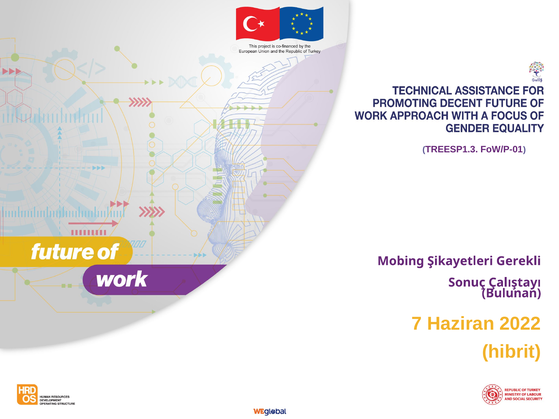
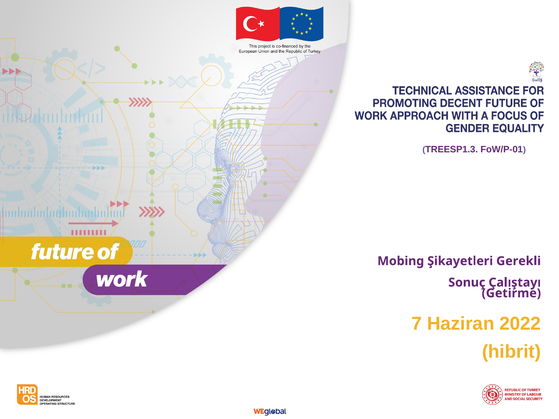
Bulunan: Bulunan -> Getirme (511, 293)
